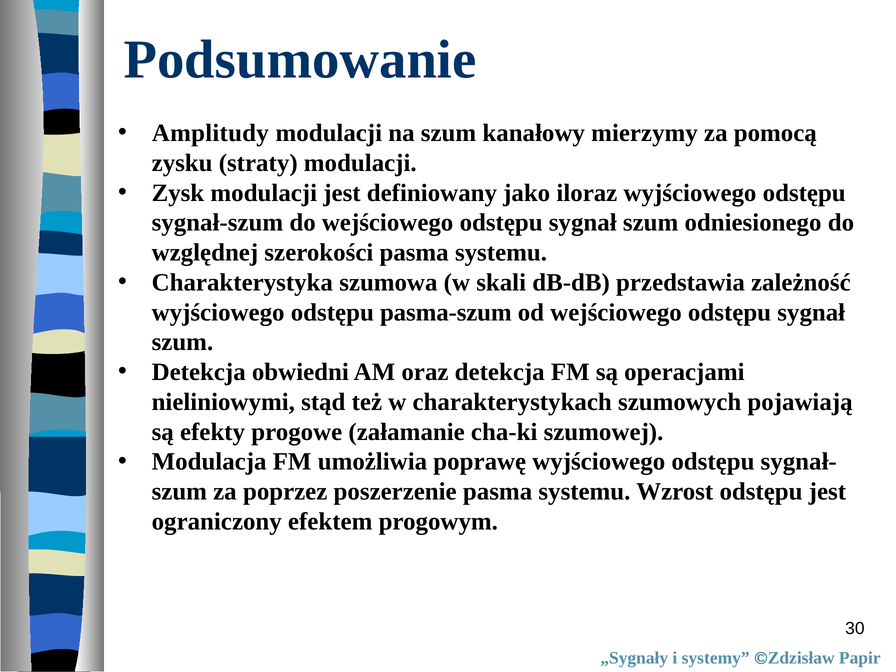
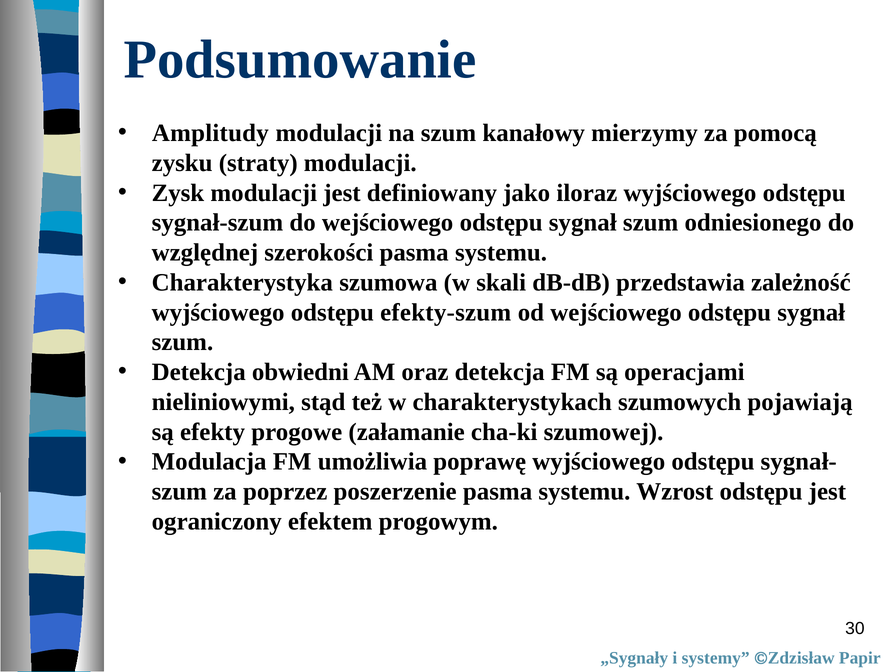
pasma-szum: pasma-szum -> efekty-szum (446, 312)
